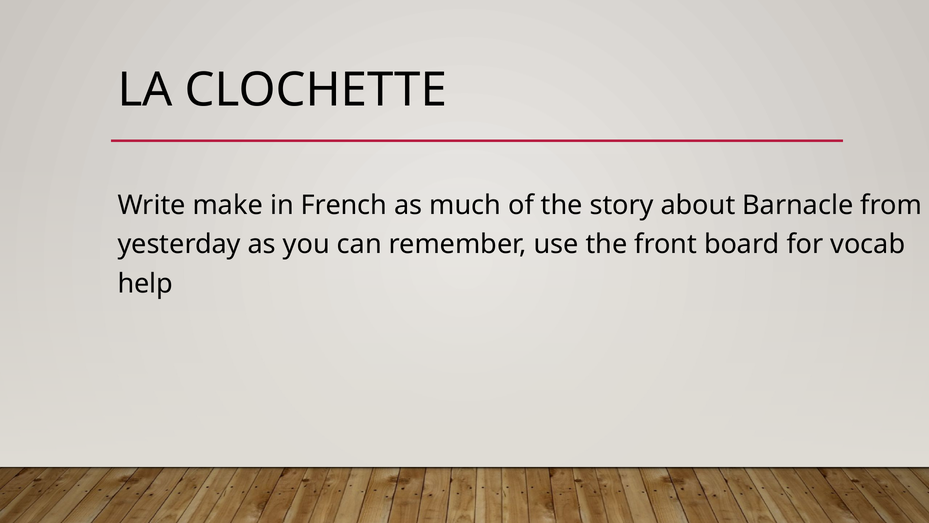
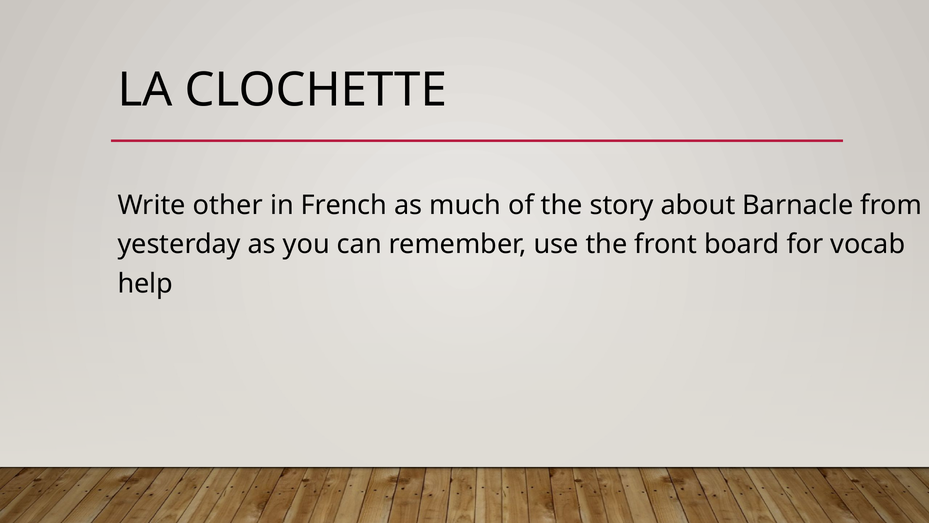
make: make -> other (228, 205)
